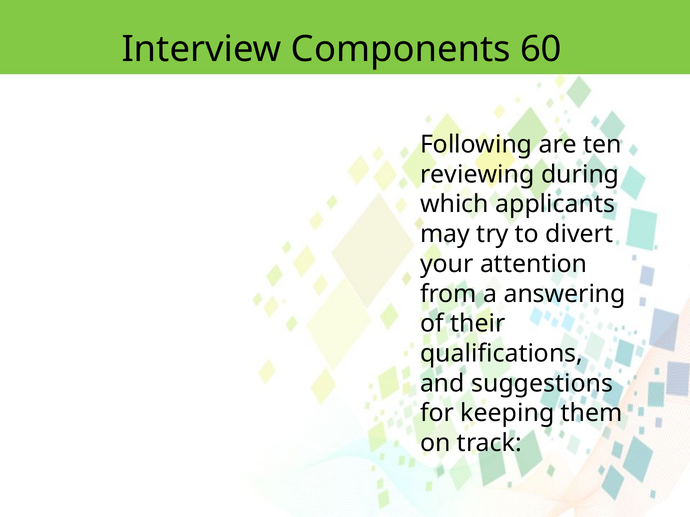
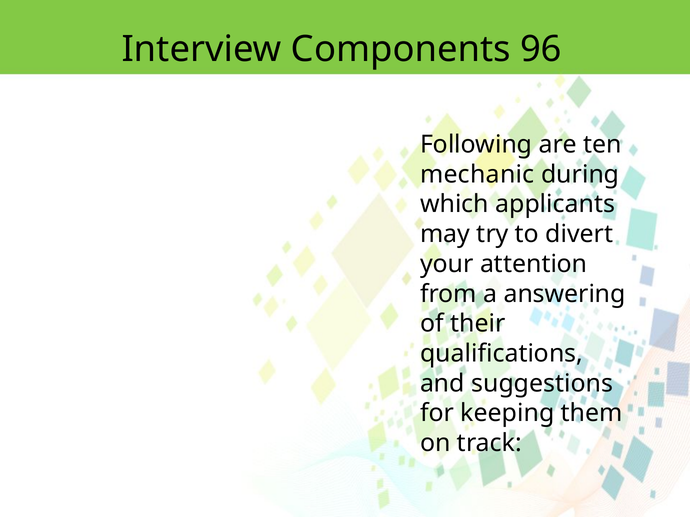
60: 60 -> 96 (541, 49)
reviewing: reviewing -> mechanic (477, 175)
